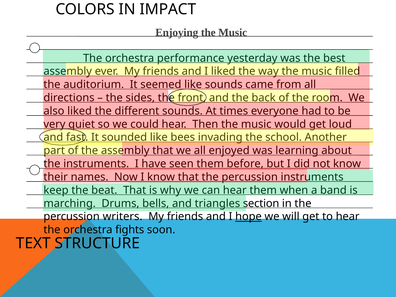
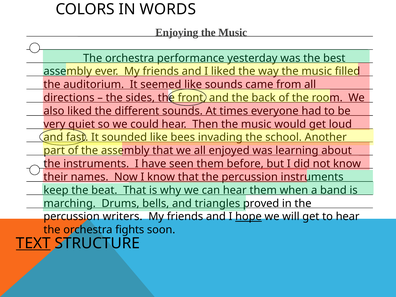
IMPACT: IMPACT -> WORDS (168, 9)
section: section -> proved (261, 203)
TEXT underline: none -> present (33, 243)
